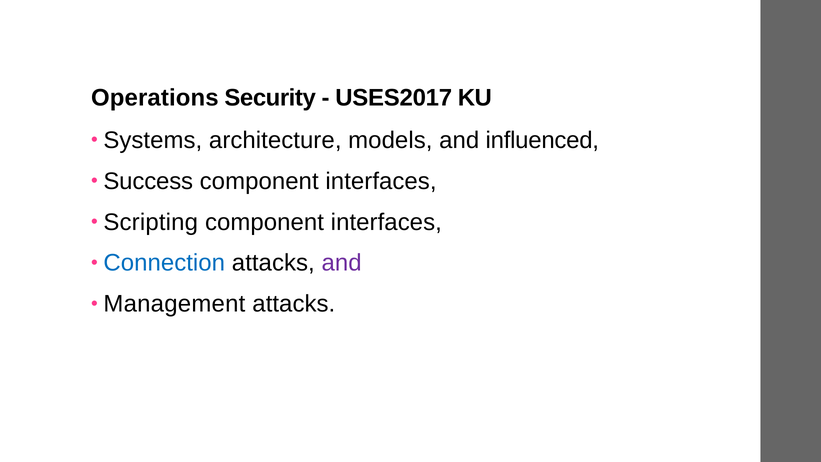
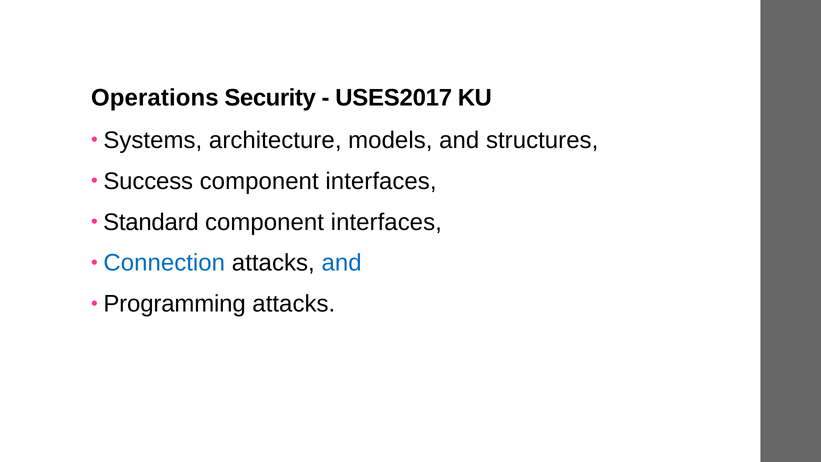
influenced: influenced -> structures (542, 140)
Scripting: Scripting -> Standard (151, 222)
and colour: purple -> blue (342, 263)
Management: Management -> Programming (175, 304)
